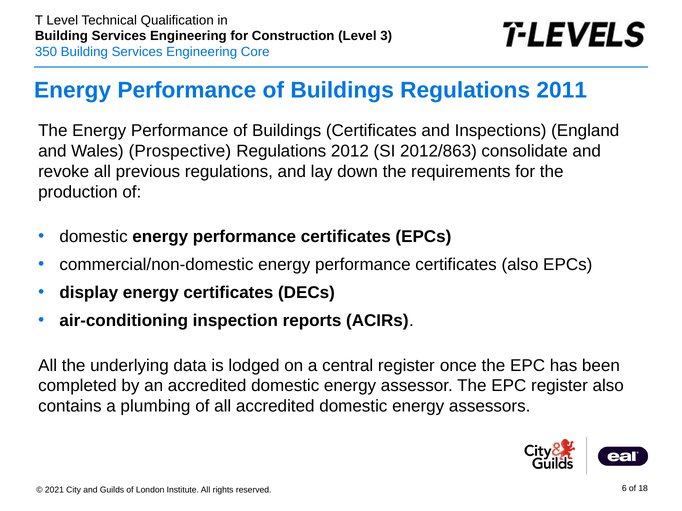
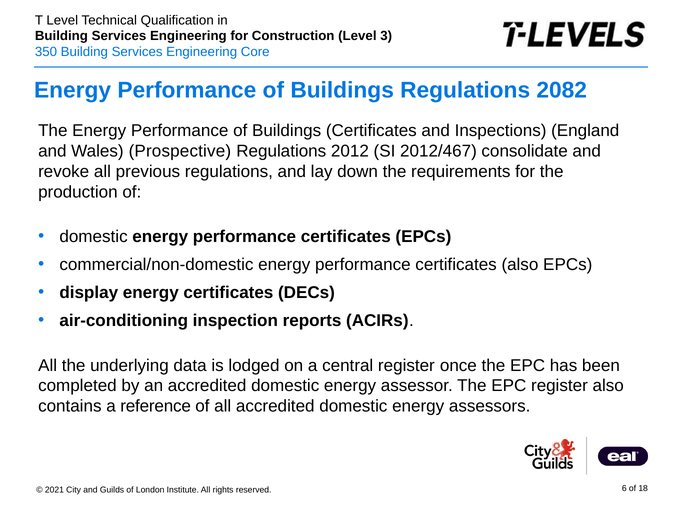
2011: 2011 -> 2082 (562, 90)
2012/863: 2012/863 -> 2012/467 (438, 151)
plumbing: plumbing -> reference (156, 407)
